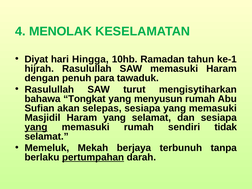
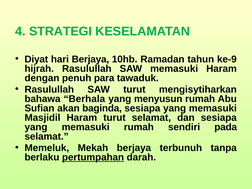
MENOLAK: MENOLAK -> STRATEGI (61, 31)
hari Hingga: Hingga -> Berjaya (90, 59)
ke-1: ke-1 -> ke-9 (227, 59)
Tongkat: Tongkat -> Berhala (84, 99)
selepas: selepas -> baginda (102, 108)
Haram yang: yang -> turut (114, 118)
yang underline: present -> none (36, 127)
tidak: tidak -> pada (226, 127)
